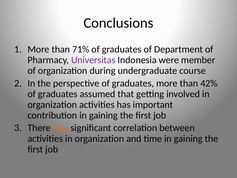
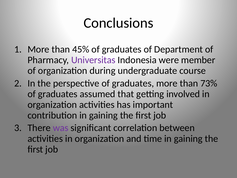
71%: 71% -> 45% (81, 49)
42%: 42% -> 73% (209, 83)
was colour: orange -> purple (61, 128)
